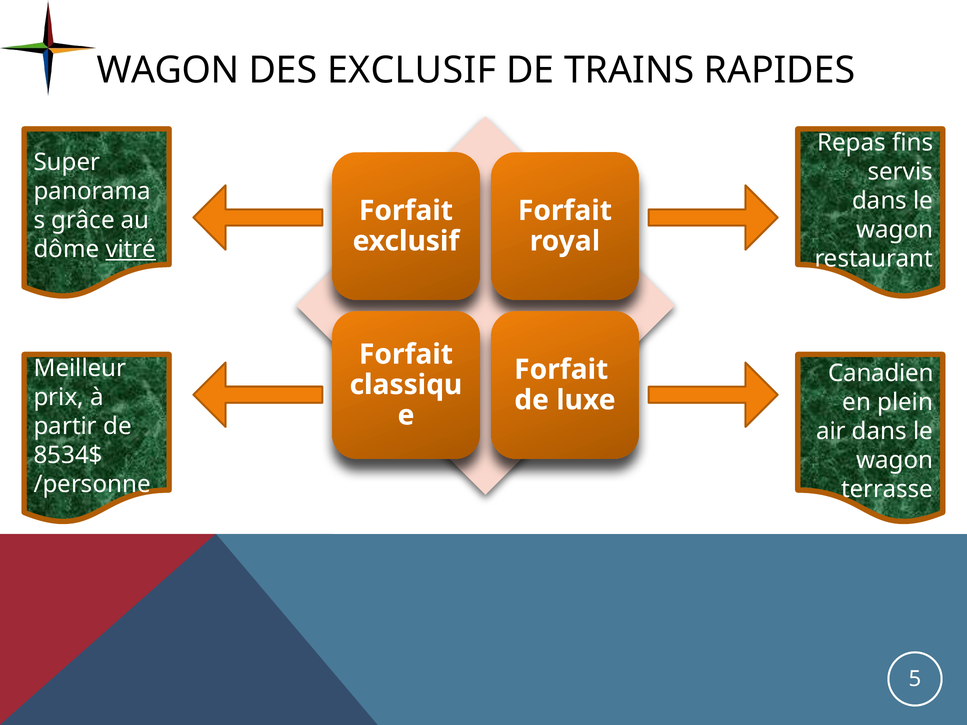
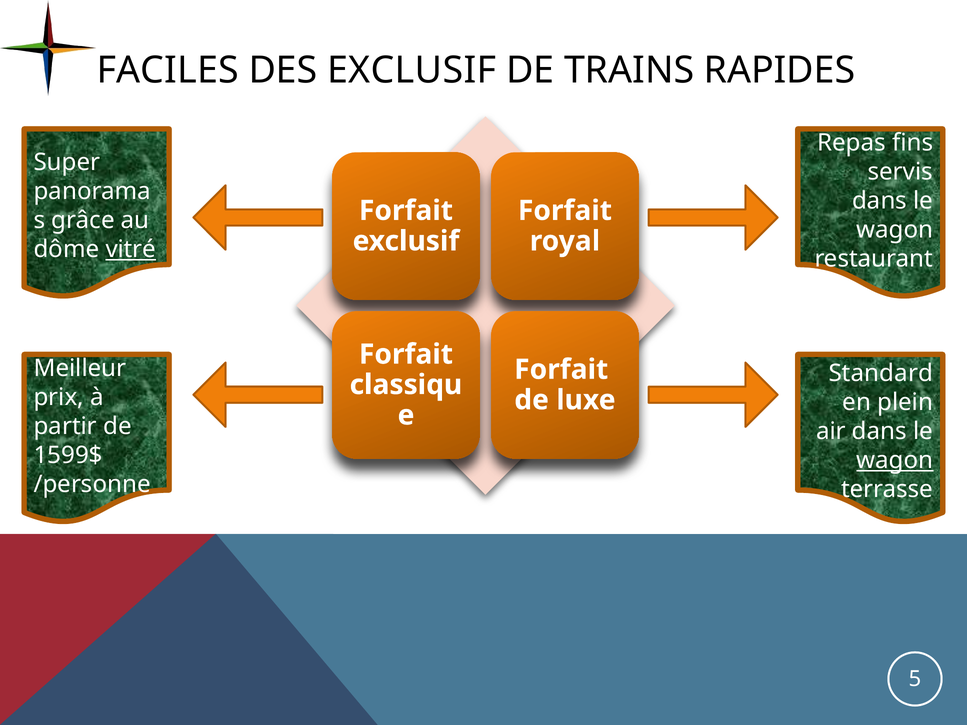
WAGON: WAGON -> FACILES (168, 70)
Canadien: Canadien -> Standard (881, 373)
8534$: 8534$ -> 1599$ (68, 456)
wagon underline: none -> present (895, 460)
